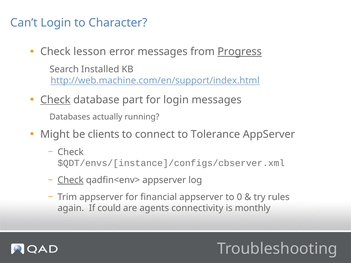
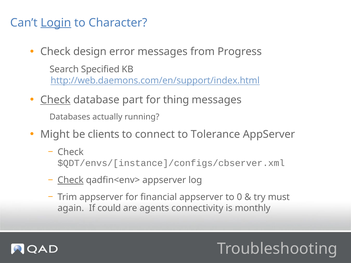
Login underline: none -> present (56, 23)
lesson: lesson -> design (90, 52)
Progress underline: present -> none (240, 52)
Installed: Installed -> Specified (100, 69)
http://web.machine.com/en/support/index.html: http://web.machine.com/en/support/index.html -> http://web.daemons.com/en/support/index.html (155, 81)
for login: login -> thing (176, 100)
rules: rules -> must (279, 197)
